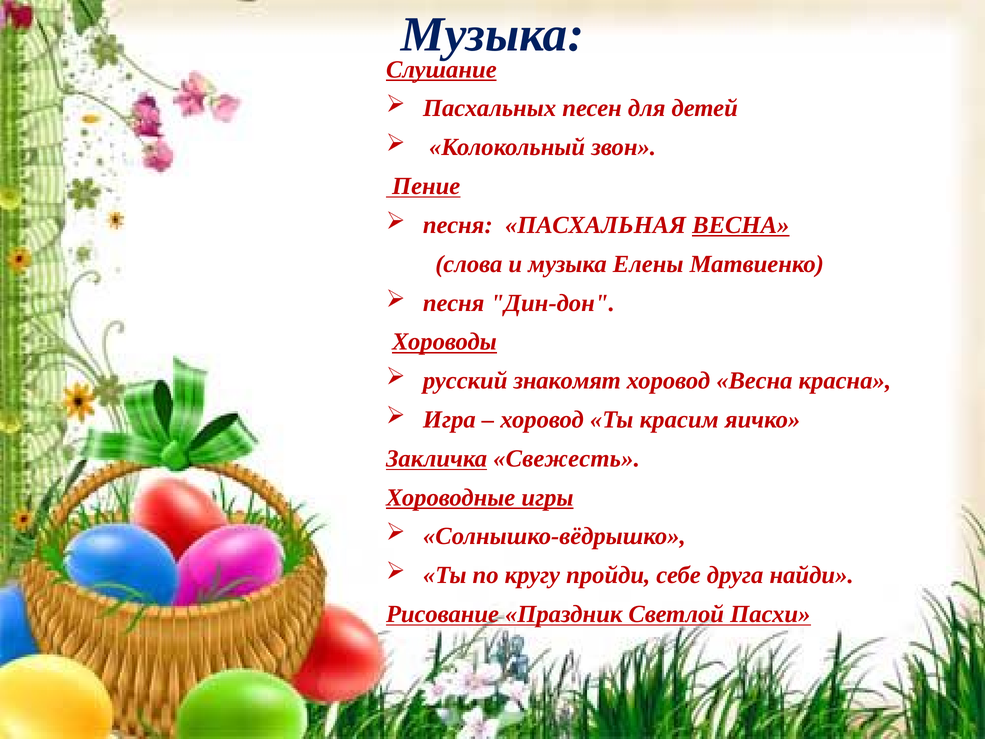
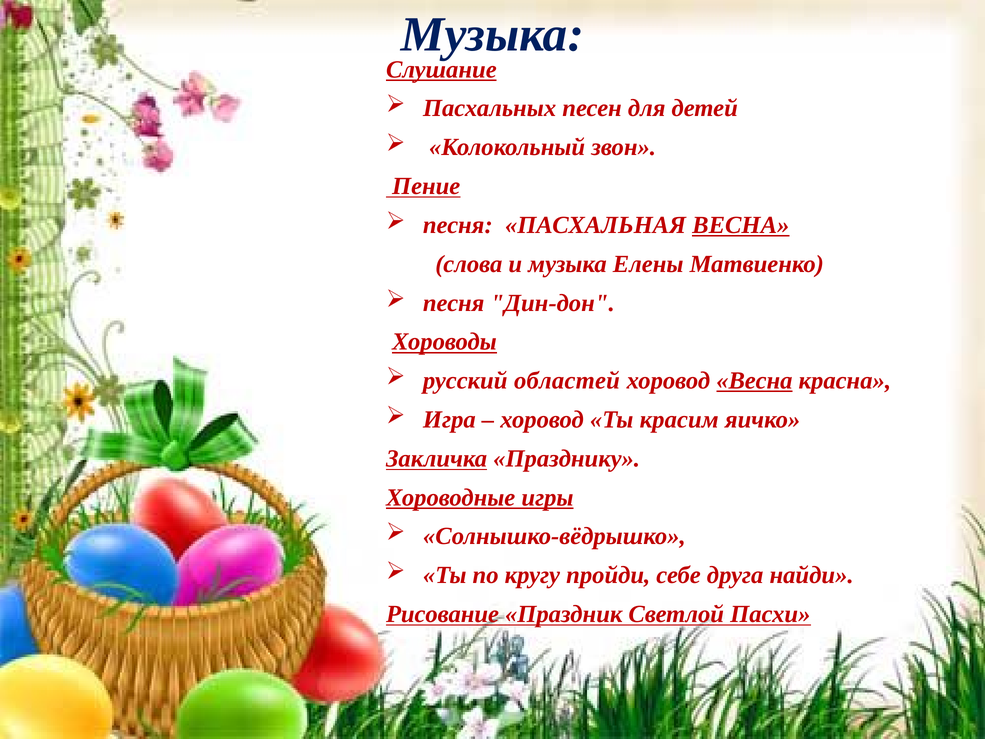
знакомят: знакомят -> областей (567, 381)
Весна underline: none -> present (754, 381)
Свежесть: Свежесть -> Празднику (567, 458)
